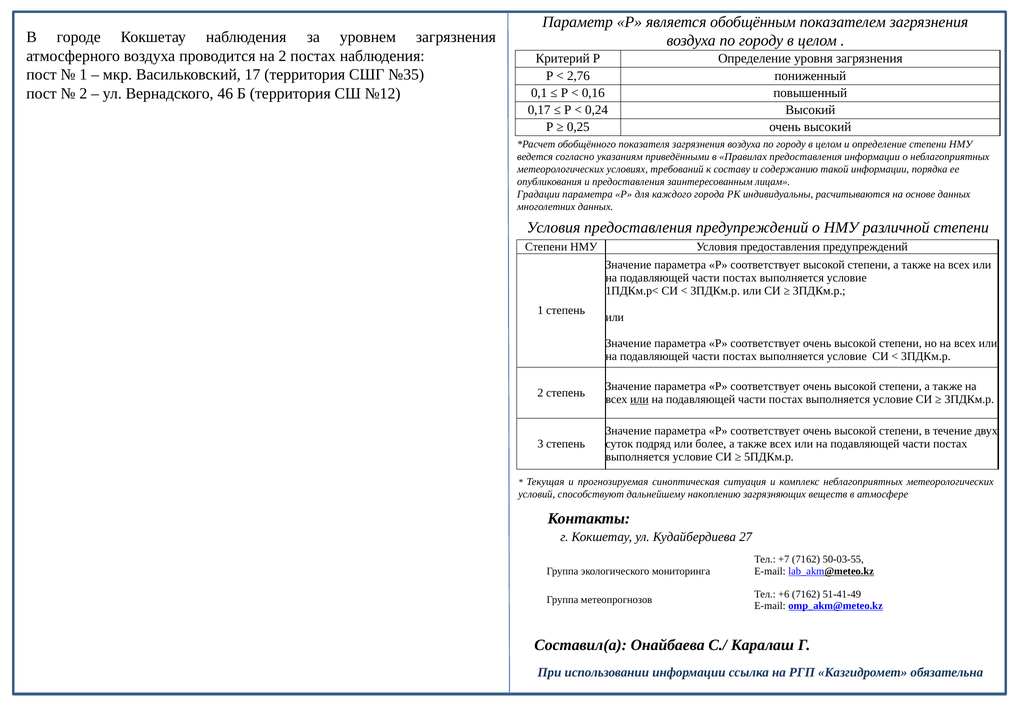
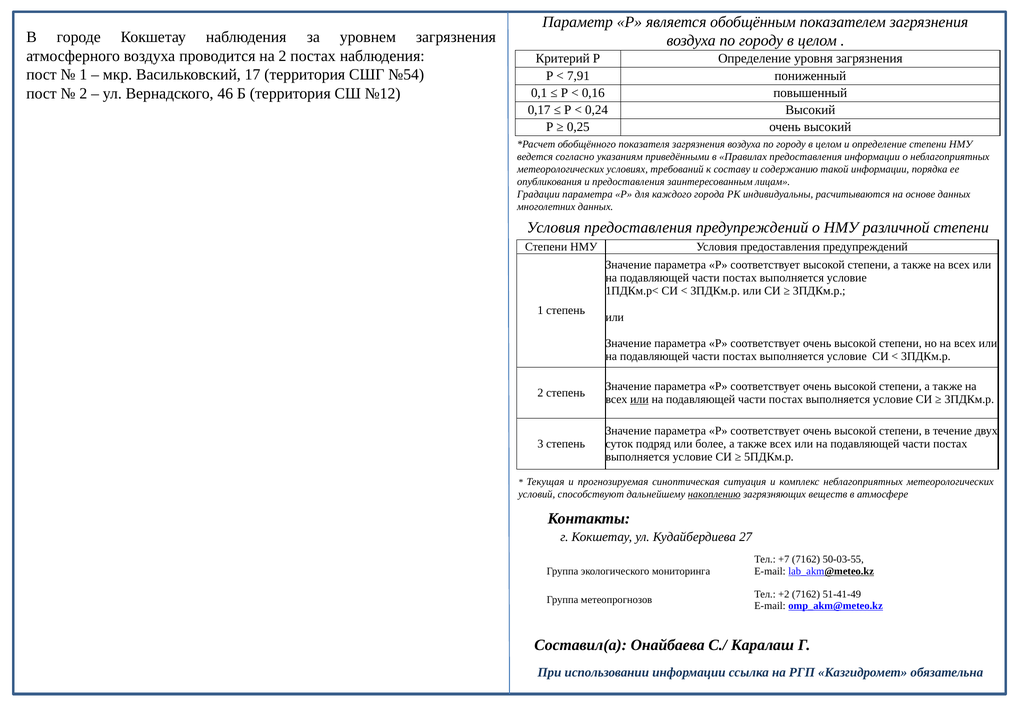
№35: №35 -> №54 (406, 75)
2,76: 2,76 -> 7,91 (578, 76)
накоплению underline: none -> present (714, 494)
+6: +6 -> +2 (784, 594)
